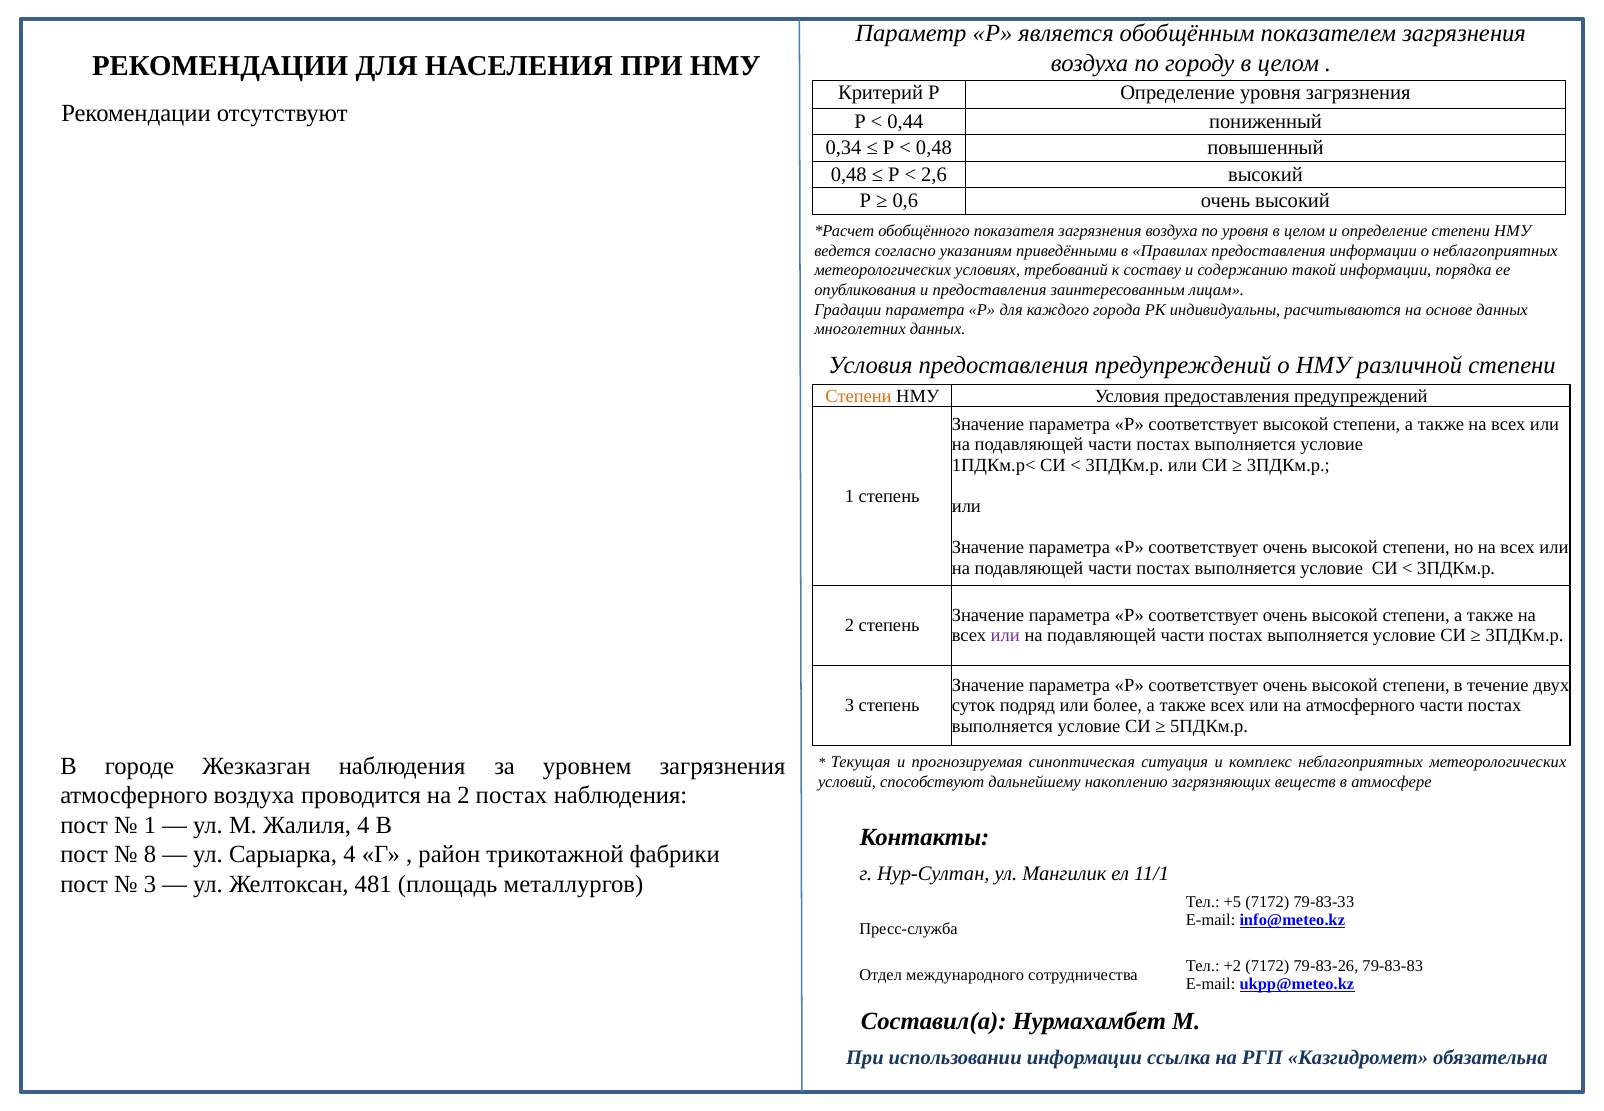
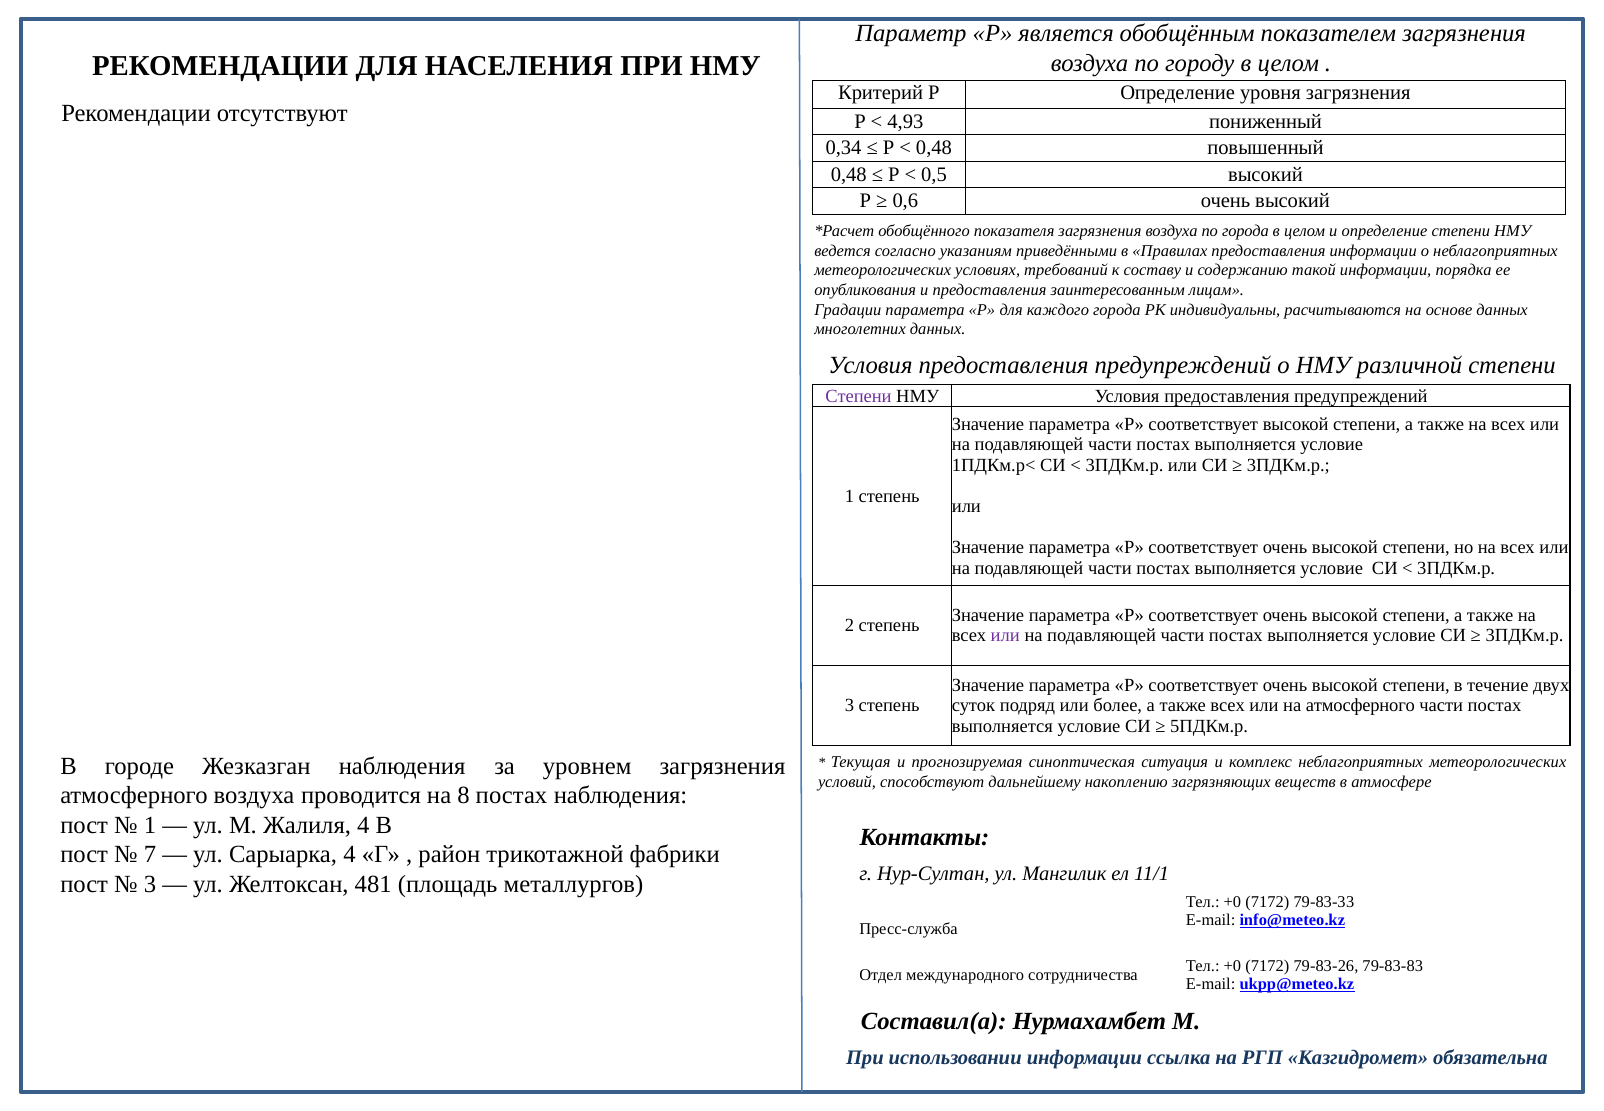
0,44: 0,44 -> 4,93 (905, 121)
2,6: 2,6 -> 0,5 (934, 174)
по уровня: уровня -> города (1245, 231)
Степени colour: orange -> purple (858, 396)
на 2: 2 -> 8 (463, 795)
8: 8 -> 7 (150, 854)
+5: +5 -> +0 (1232, 902)
+2: +2 -> +0 (1232, 966)
